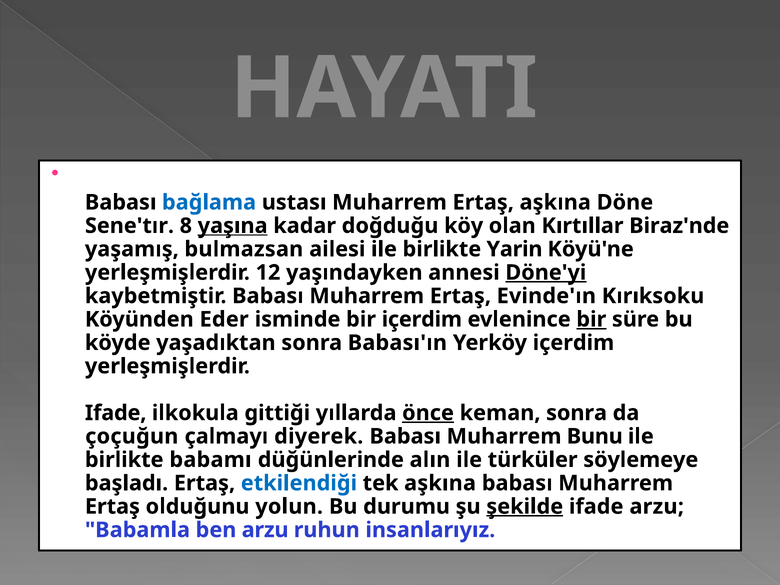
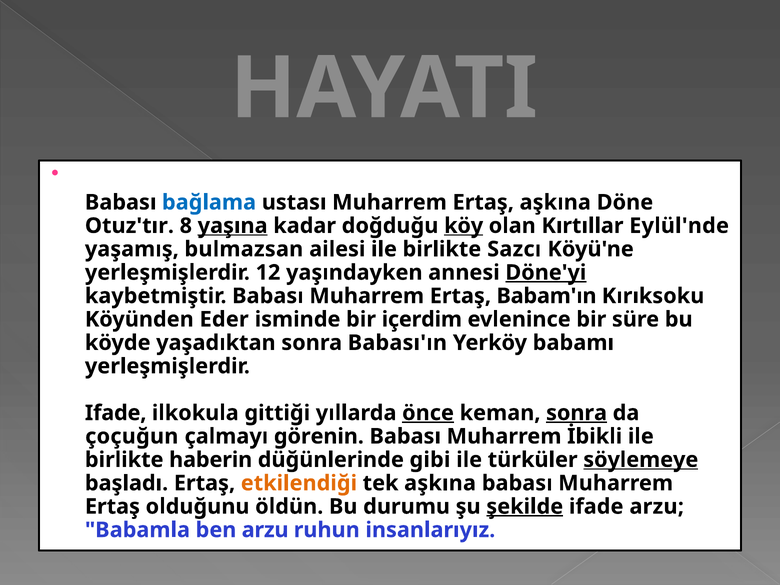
Sene'tır: Sene'tır -> Otuz'tır (129, 226)
köy underline: none -> present (464, 226)
Biraz'nde: Biraz'nde -> Eylül'nde (679, 226)
Yarin: Yarin -> Sazcı (514, 249)
Evinde'ın: Evinde'ın -> Babam'ın (547, 296)
bir underline: present -> none (591, 319)
Yerköy içerdim: içerdim -> babamı (573, 343)
sonra underline: none -> present (577, 413)
diyerek: diyerek -> görenin (319, 436)
Bunu: Bunu -> İbikli (595, 436)
babamı: babamı -> haberin (211, 460)
alın: alın -> gibi (430, 460)
söylemeye underline: none -> present (641, 460)
etkilendiği colour: blue -> orange (299, 483)
yolun: yolun -> öldün (289, 507)
